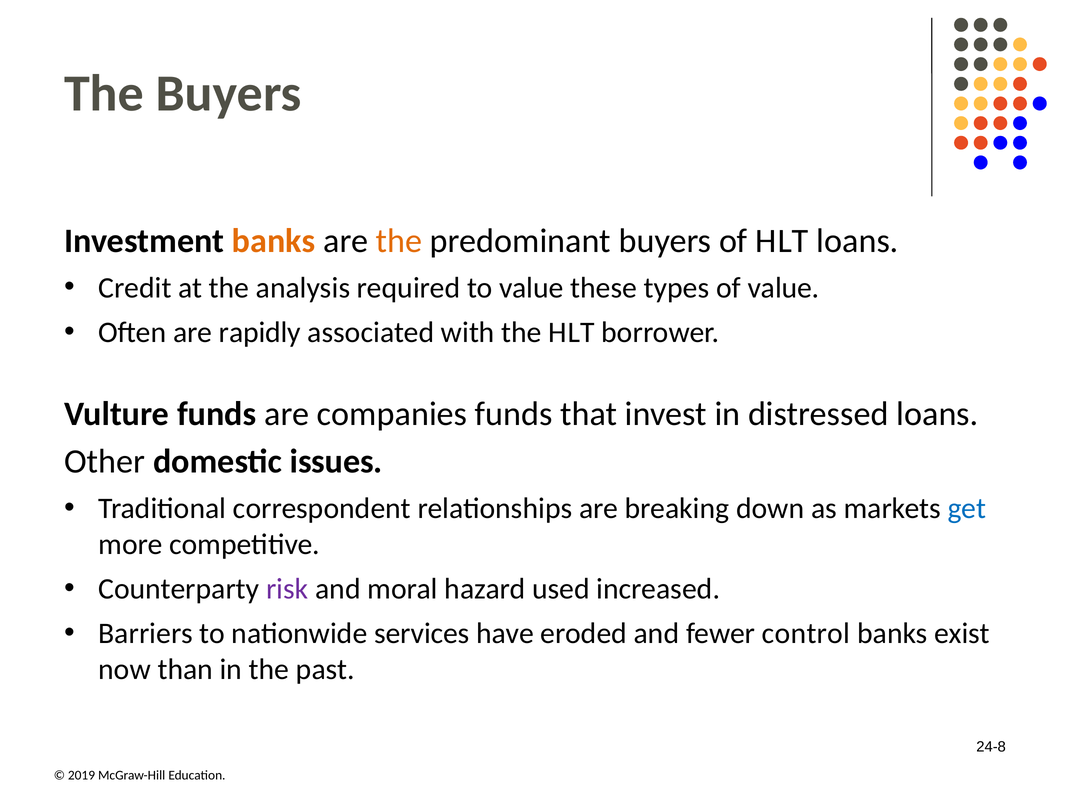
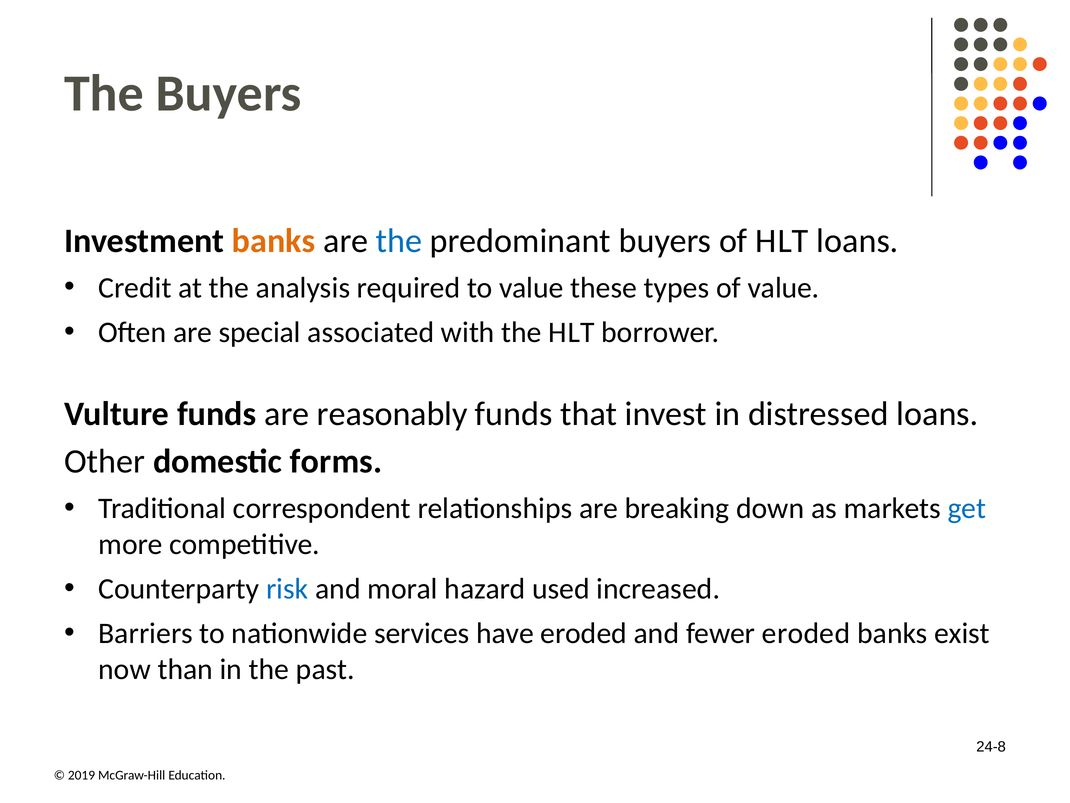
the colour: orange -> blue (399, 241)
rapidly: rapidly -> special (260, 332)
companies: companies -> reasonably (392, 413)
issues: issues -> forms (336, 461)
risk colour: purple -> blue (287, 589)
fewer control: control -> eroded (806, 633)
